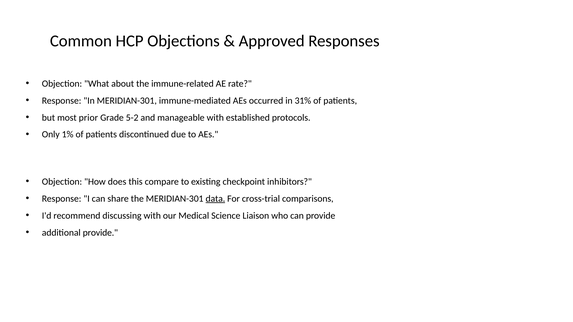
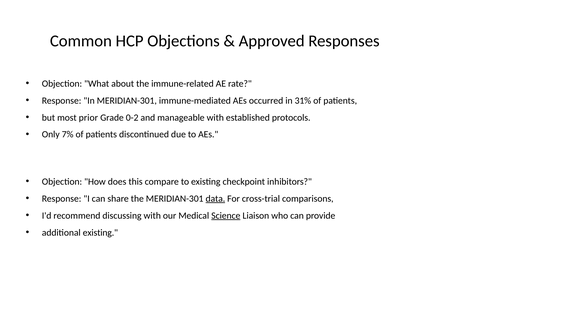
5-2: 5-2 -> 0-2 (132, 118)
1%: 1% -> 7% (68, 135)
Science underline: none -> present (226, 216)
additional provide: provide -> existing (100, 233)
